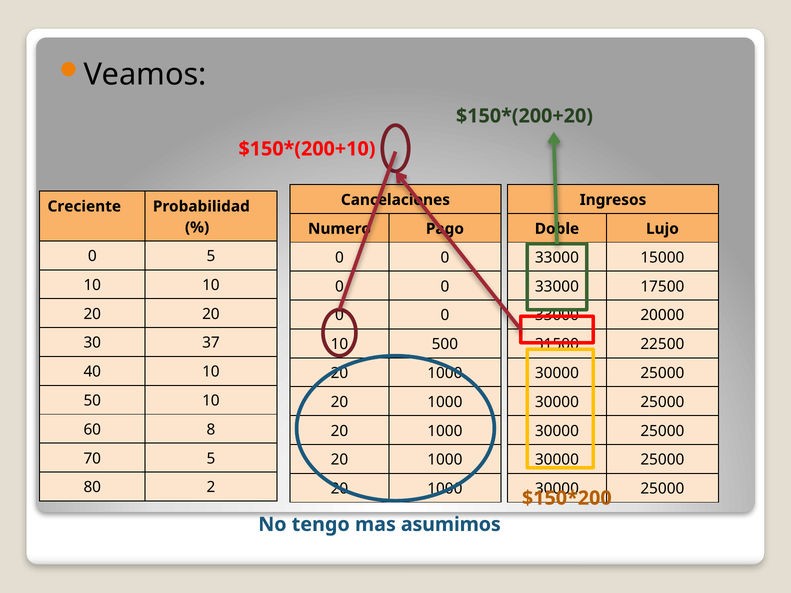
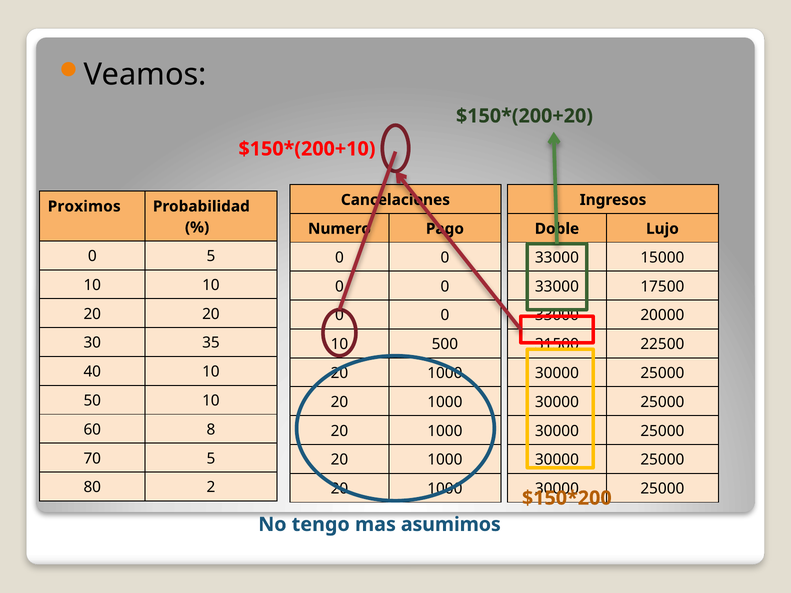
Creciente: Creciente -> Proximos (84, 207)
37: 37 -> 35 (211, 343)
